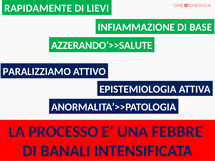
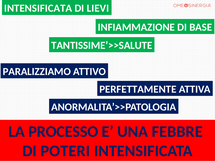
RAPIDAMENTE: RAPIDAMENTE -> INTENSIFICATA (38, 8)
AZZERANDO’>>SALUTE: AZZERANDO’>>SALUTE -> TANTISSIME’>>SALUTE (102, 46)
EPISTEMIOLOGIA: EPISTEMIOLOGIA -> PERFETTAMENTE (138, 89)
BANALI: BANALI -> POTERI (65, 151)
